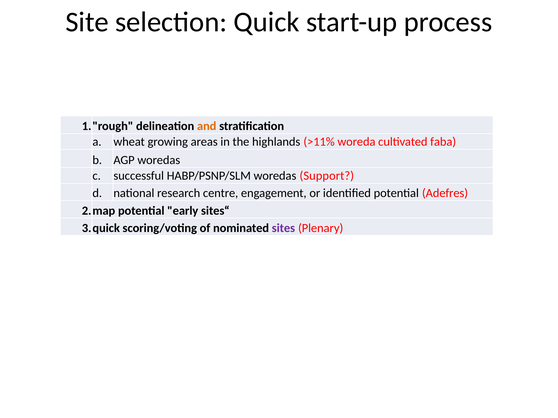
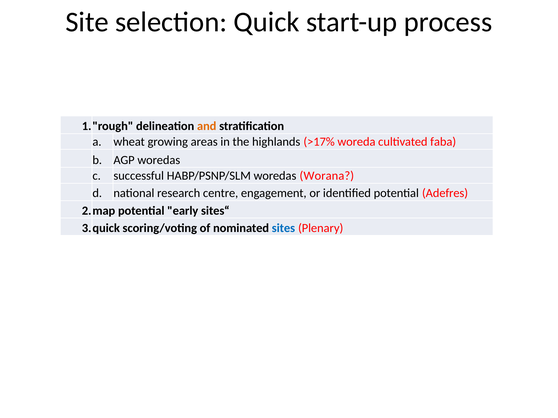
>11%: >11% -> >17% (319, 142)
Support: Support -> Worana (327, 176)
sites colour: purple -> blue (283, 228)
